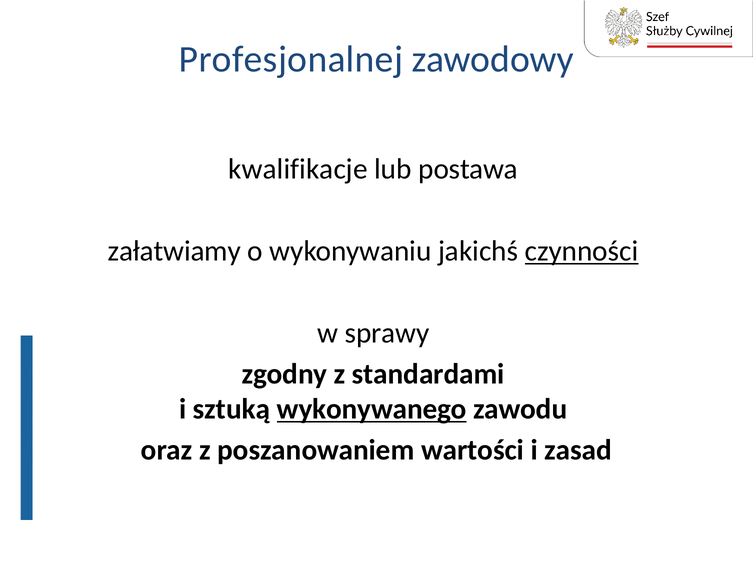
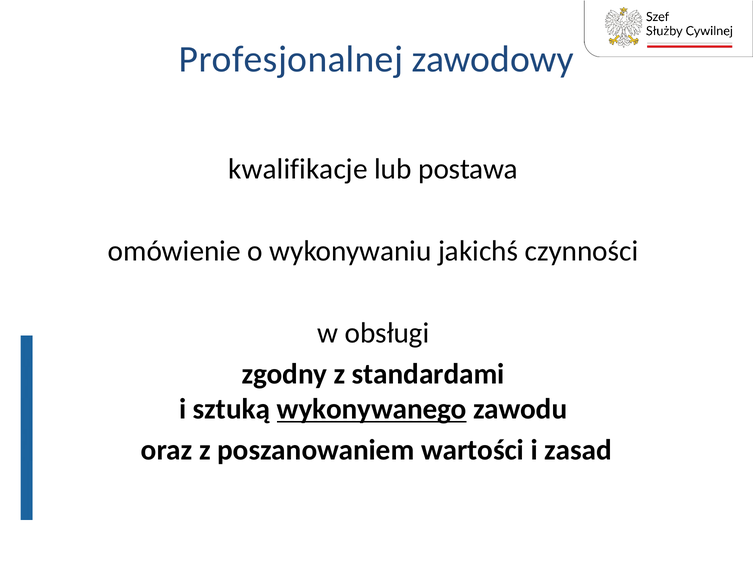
załatwiamy: załatwiamy -> omówienie (174, 251)
czynności underline: present -> none (582, 251)
sprawy: sprawy -> obsługi (387, 333)
